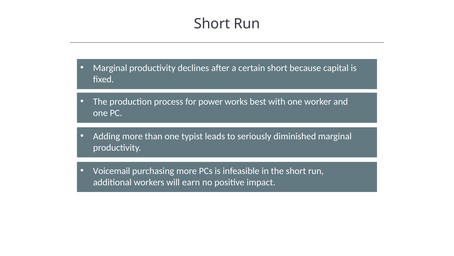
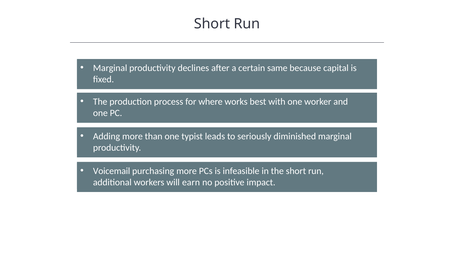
certain short: short -> same (277, 68)
power: power -> where (211, 101)
